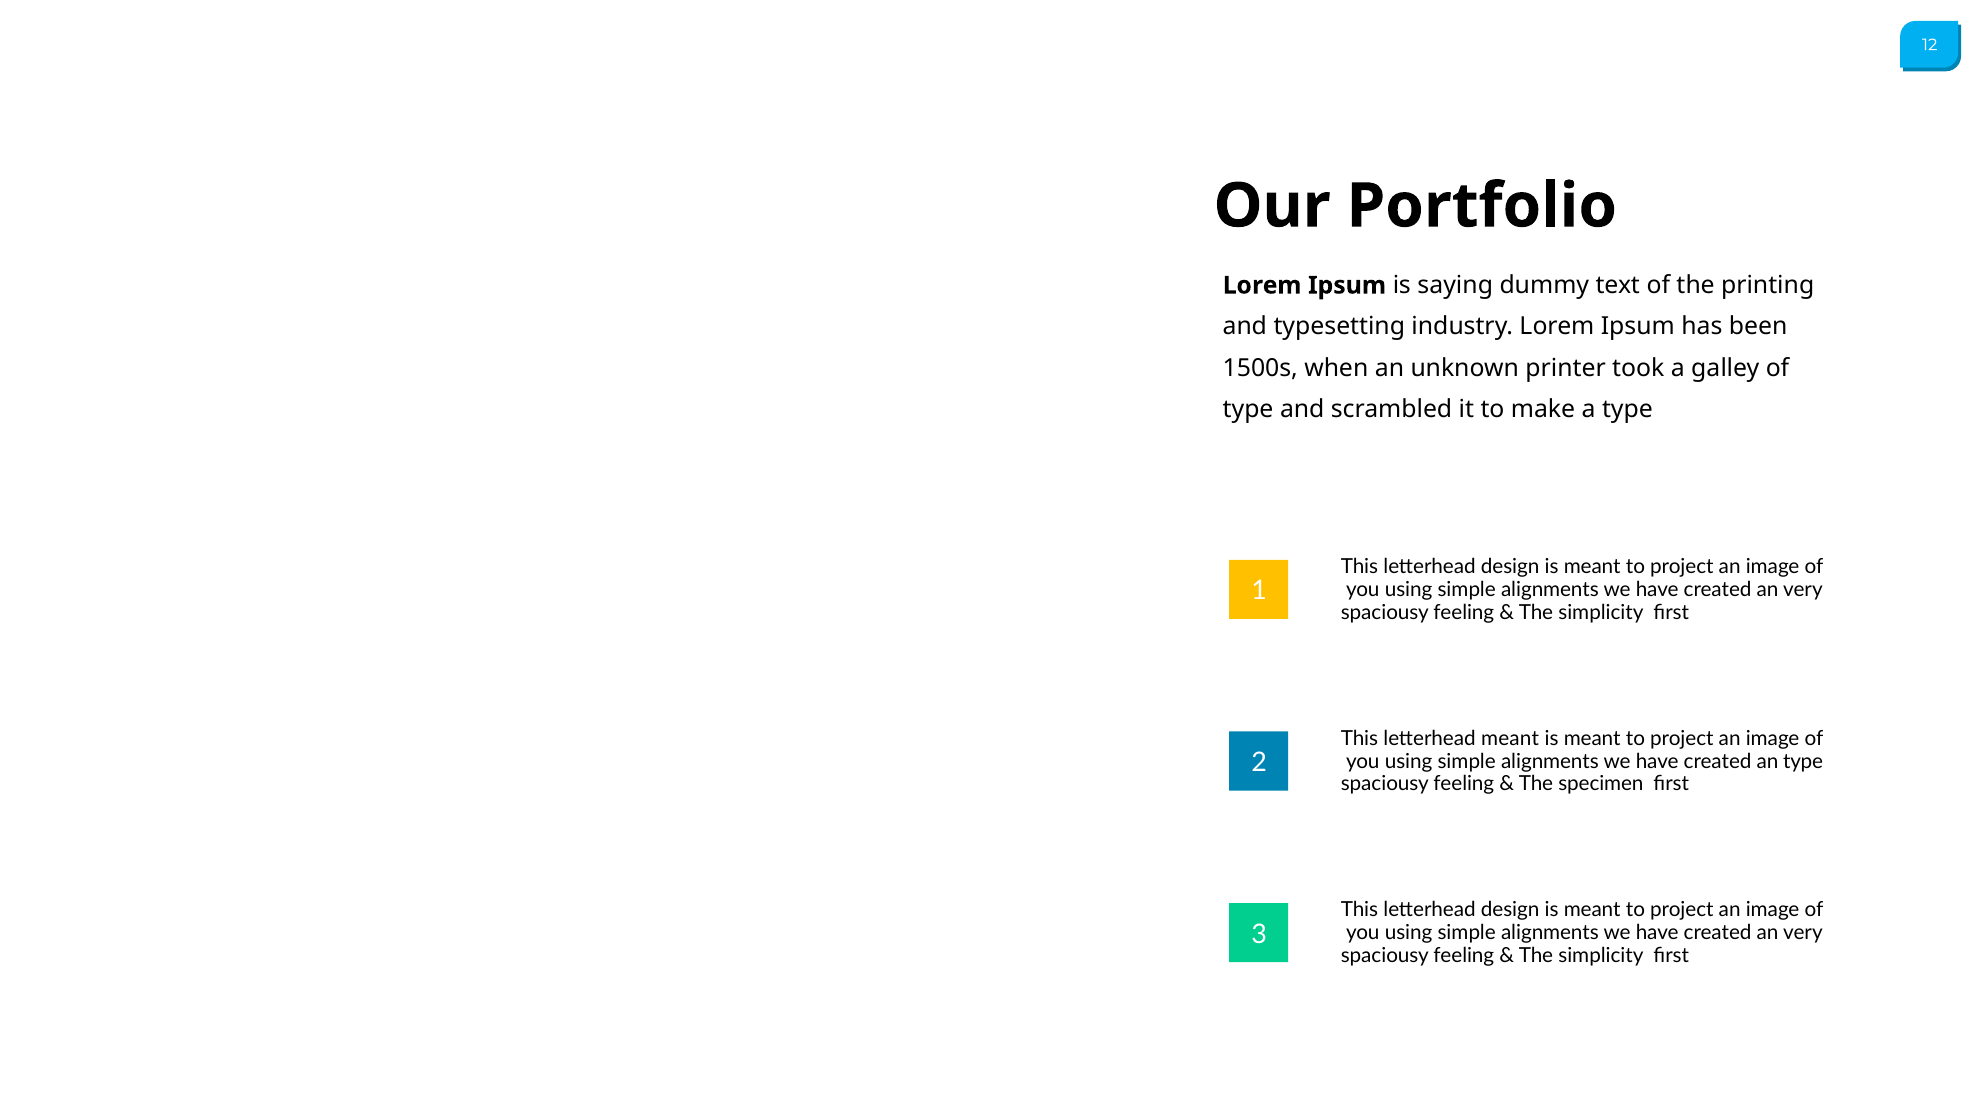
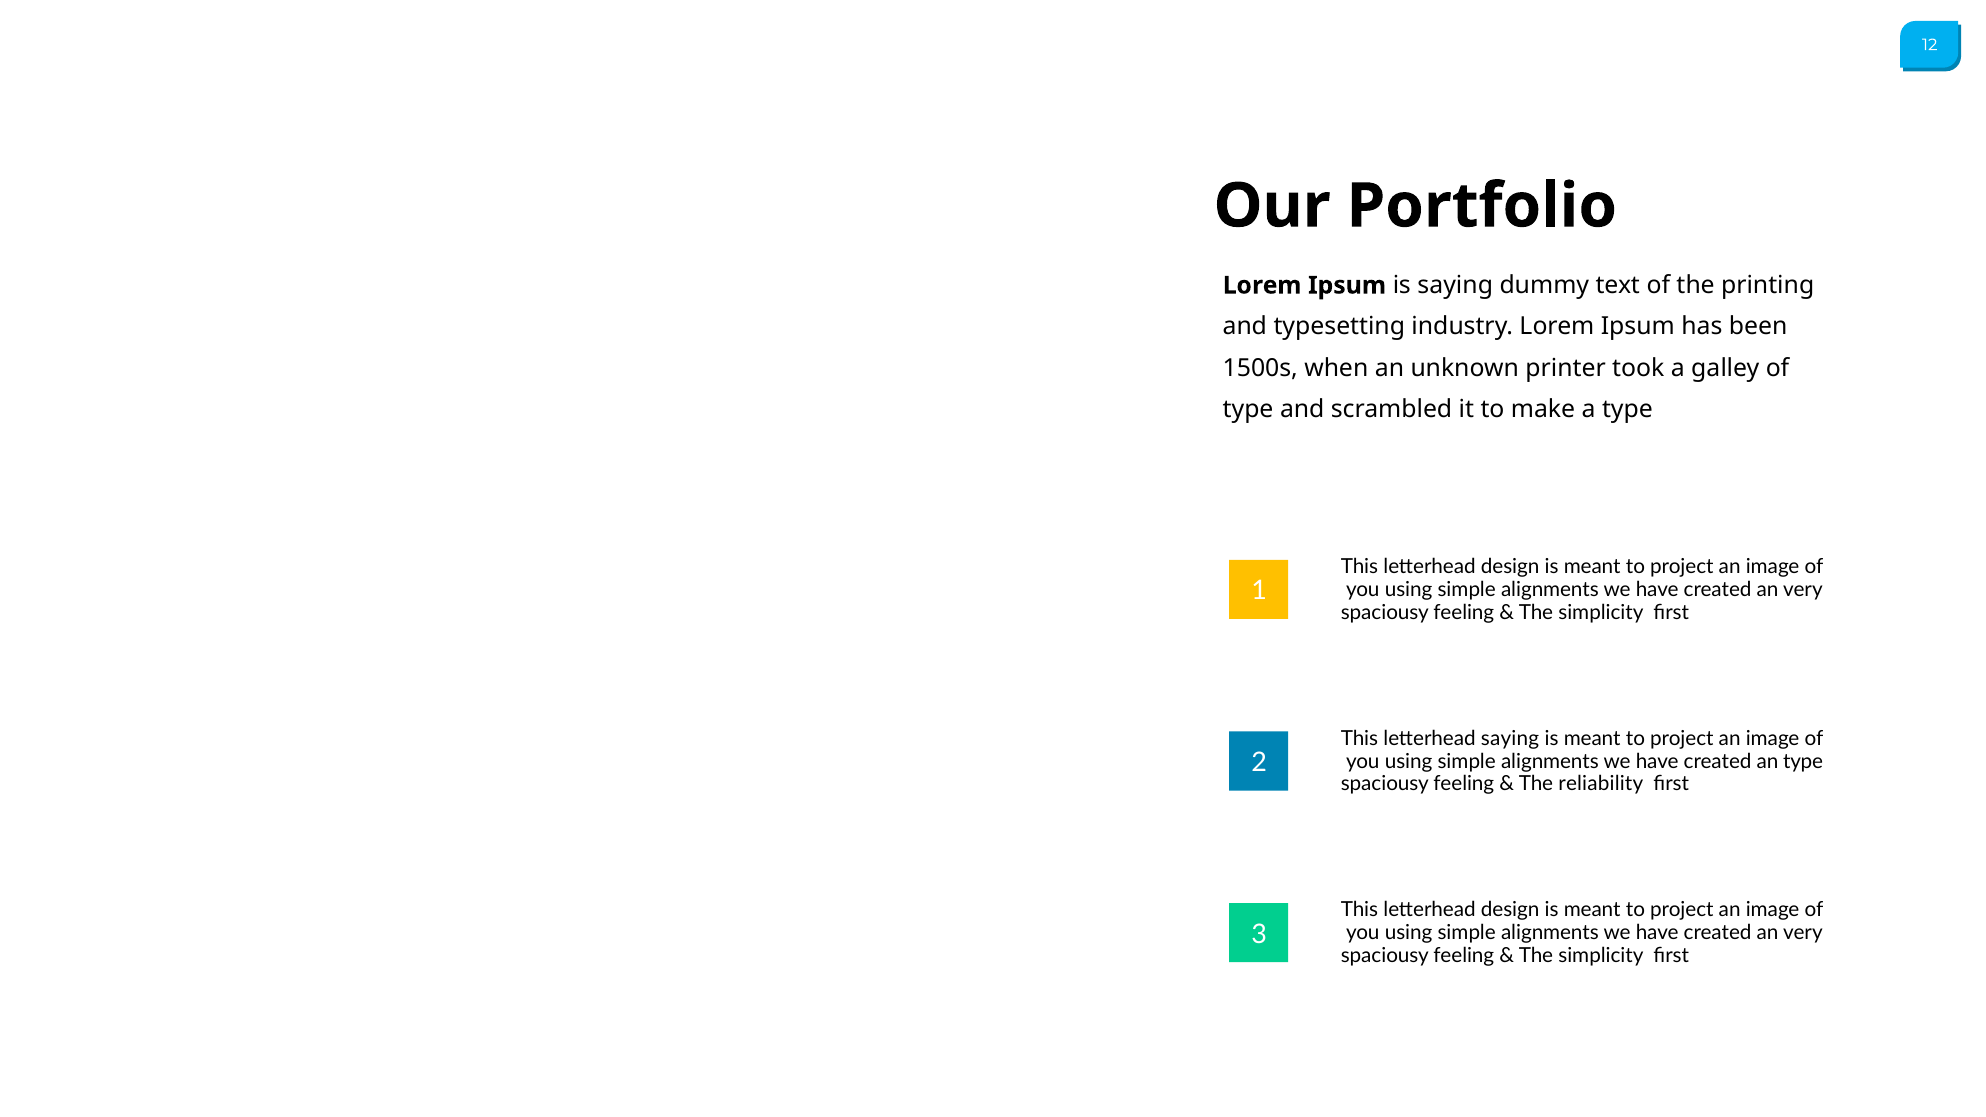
letterhead meant: meant -> saying (1510, 739)
specimen: specimen -> reliability (1601, 784)
